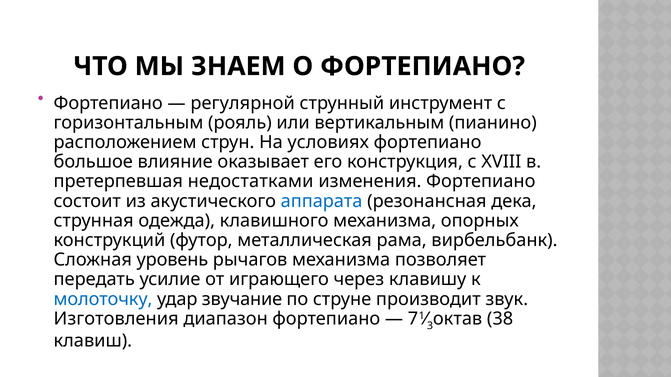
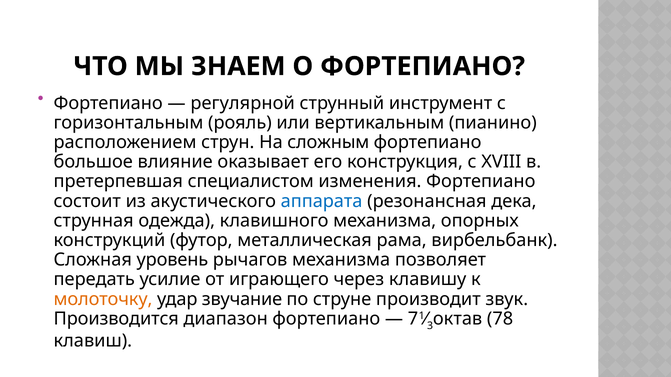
условиях: условиях -> сложным (328, 142)
недостатками: недостатками -> специалистом (251, 182)
молоточку colour: blue -> orange (103, 299)
Изготовления: Изготовления -> Производится (116, 319)
38: 38 -> 78 (500, 319)
